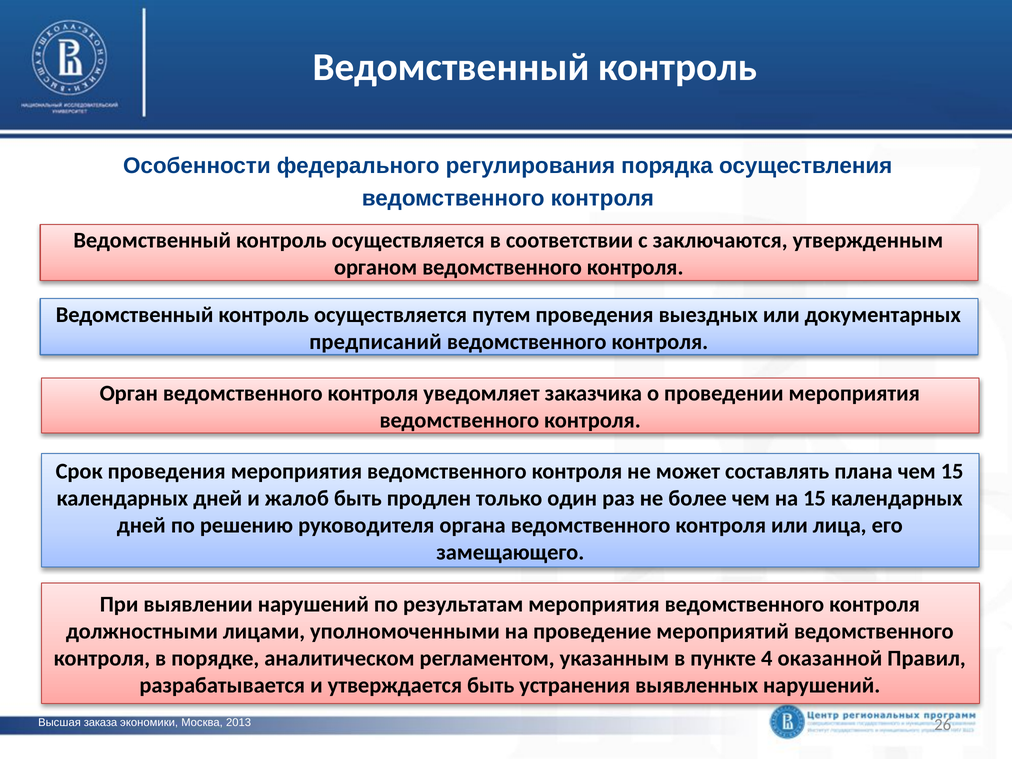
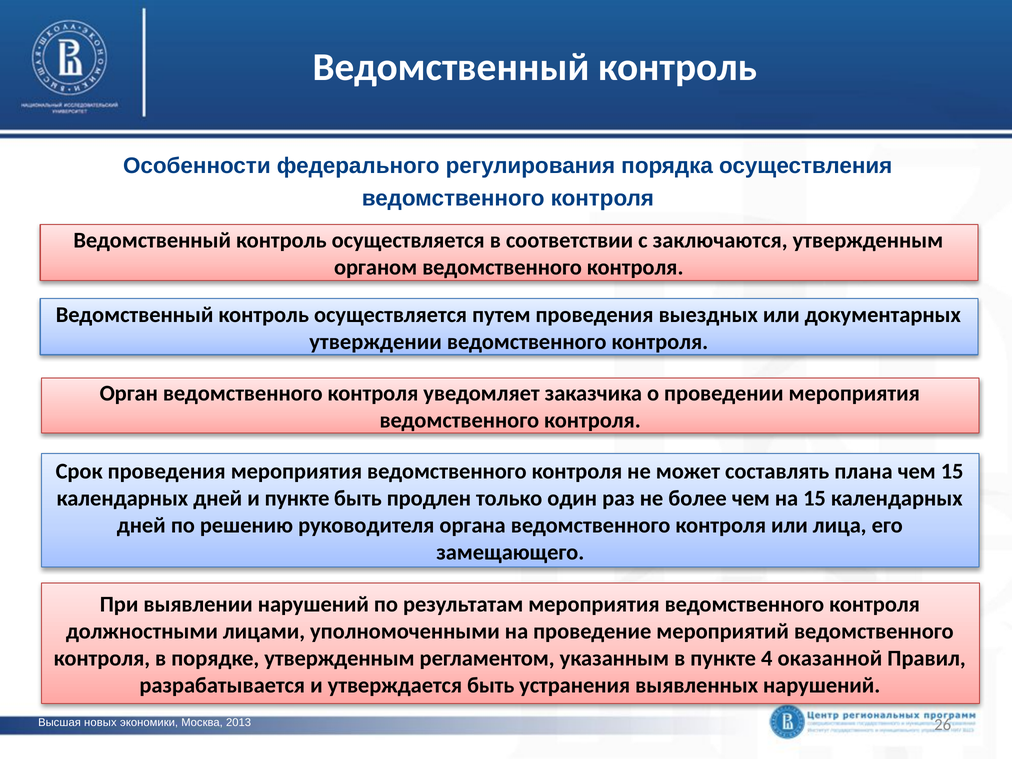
предписаний: предписаний -> утверждении (376, 342)
и жалоб: жалоб -> пункте (297, 498)
порядке аналитическом: аналитическом -> утвержденным (340, 658)
заказа: заказа -> новых (100, 722)
